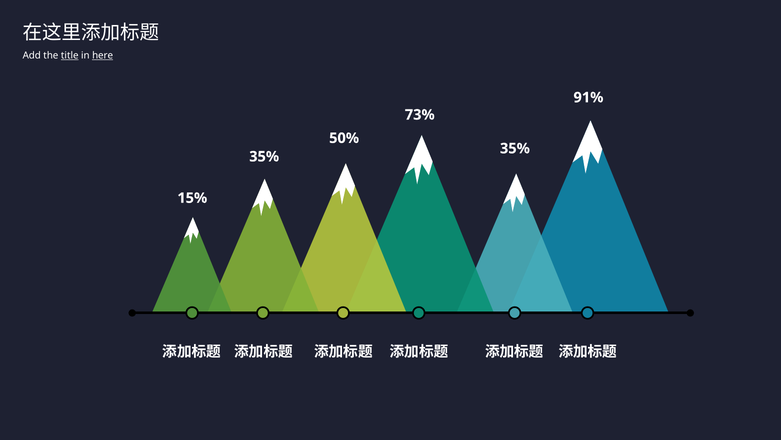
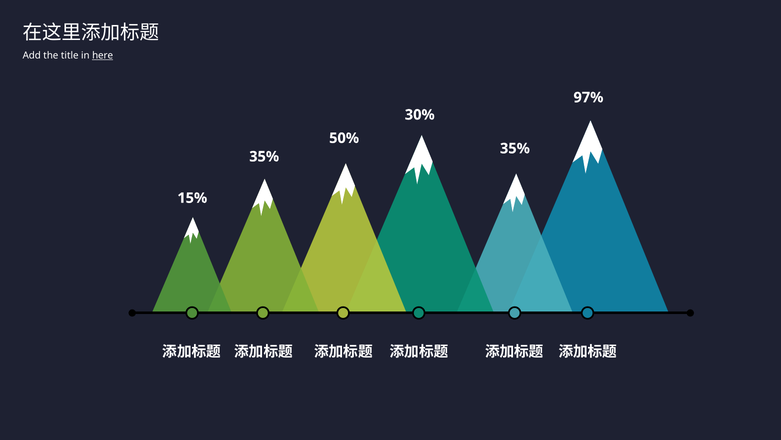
title underline: present -> none (70, 56)
91%: 91% -> 97% (588, 97)
73%: 73% -> 30% (420, 115)
